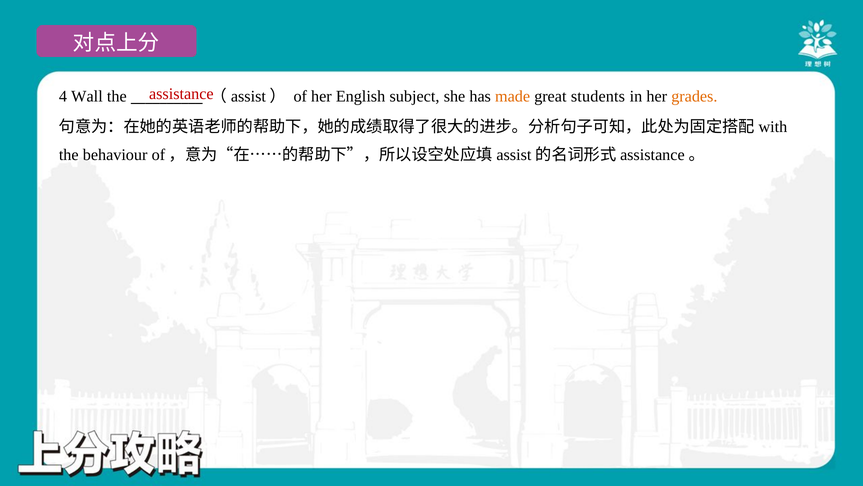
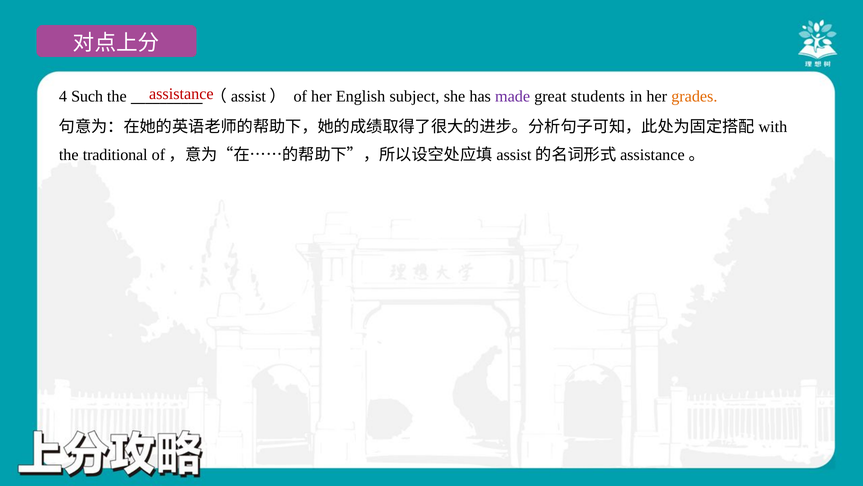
Wall: Wall -> Such (87, 97)
made colour: orange -> purple (513, 97)
behaviour: behaviour -> traditional (115, 154)
